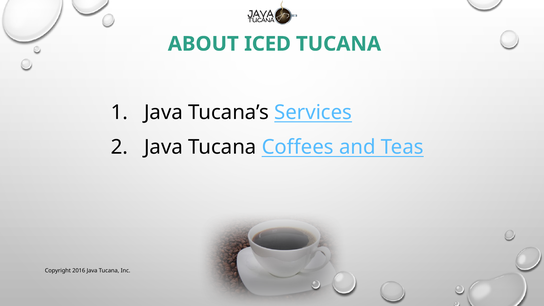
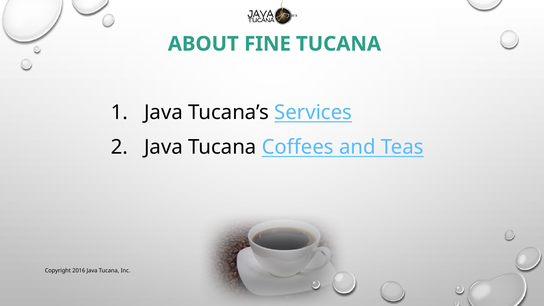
ICED: ICED -> FINE (267, 44)
